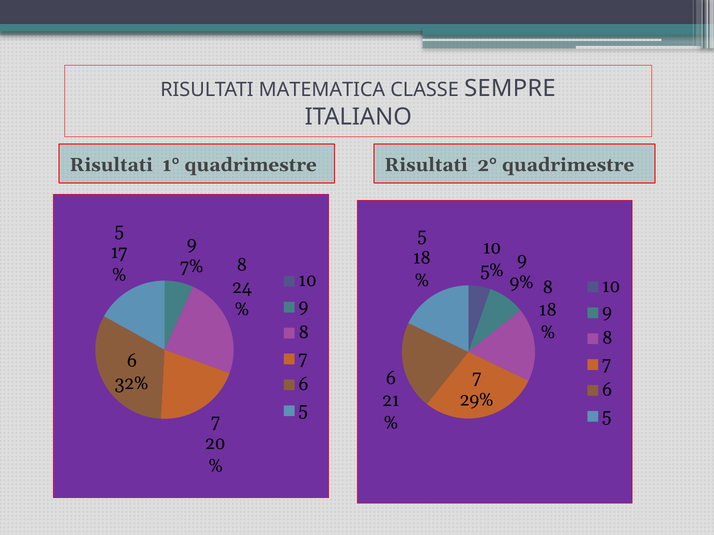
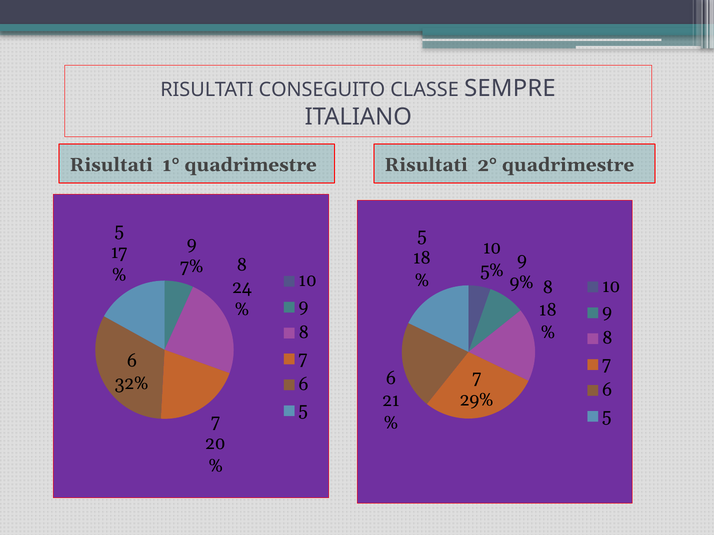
MATEMATICA: MATEMATICA -> CONSEGUITO (322, 90)
